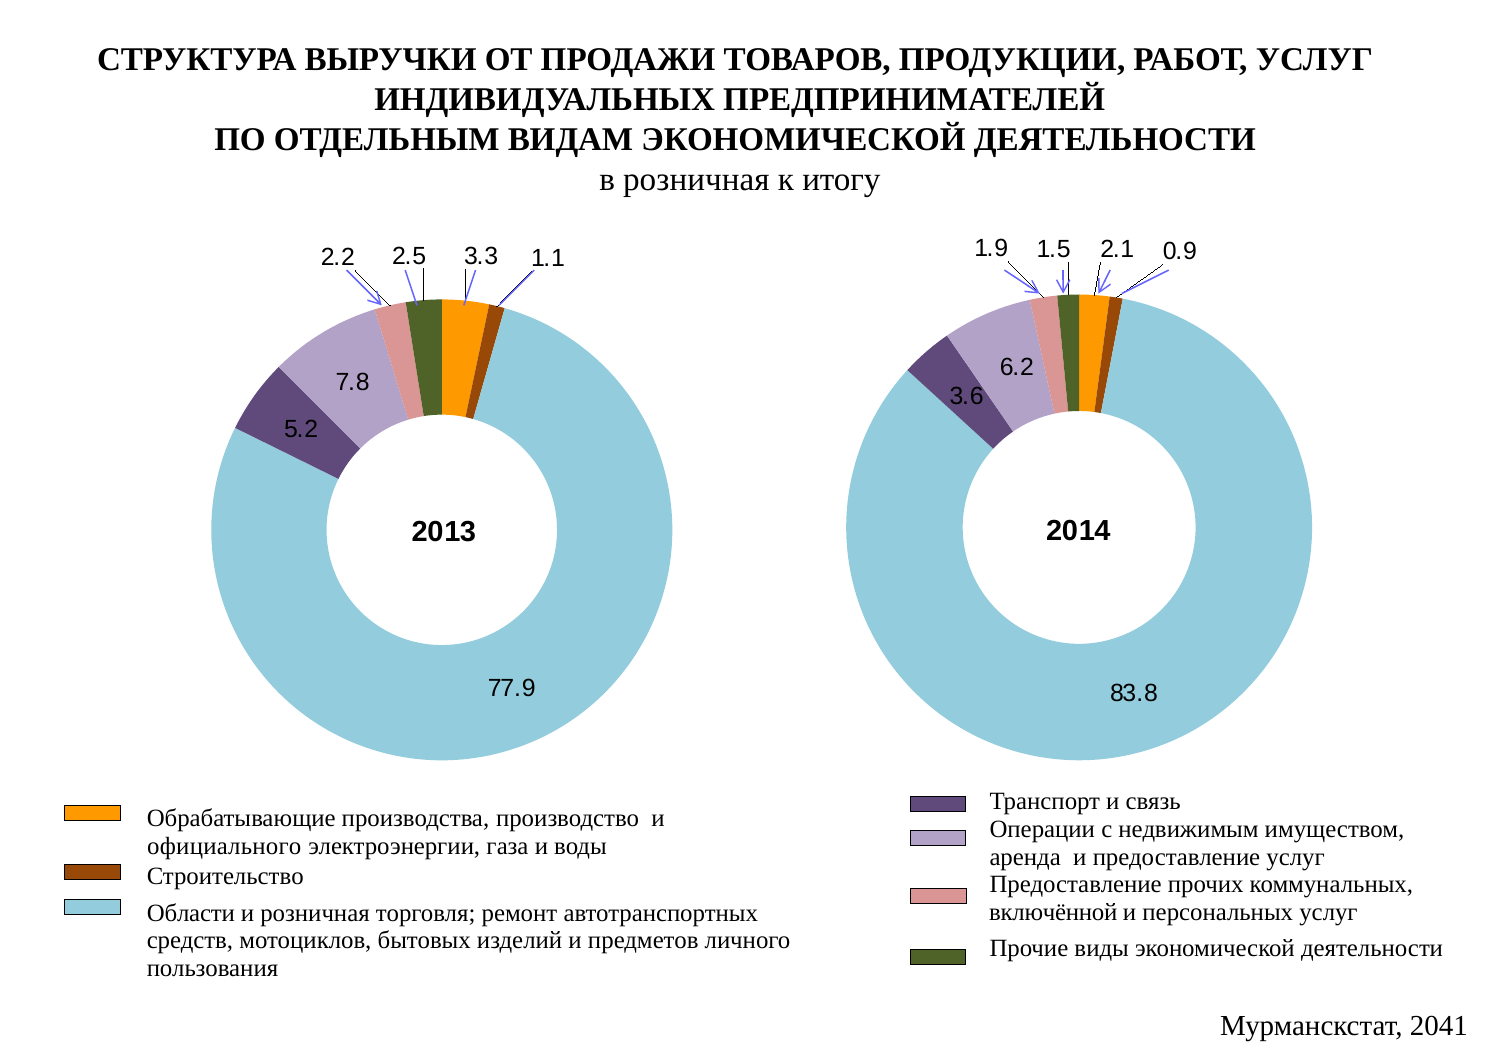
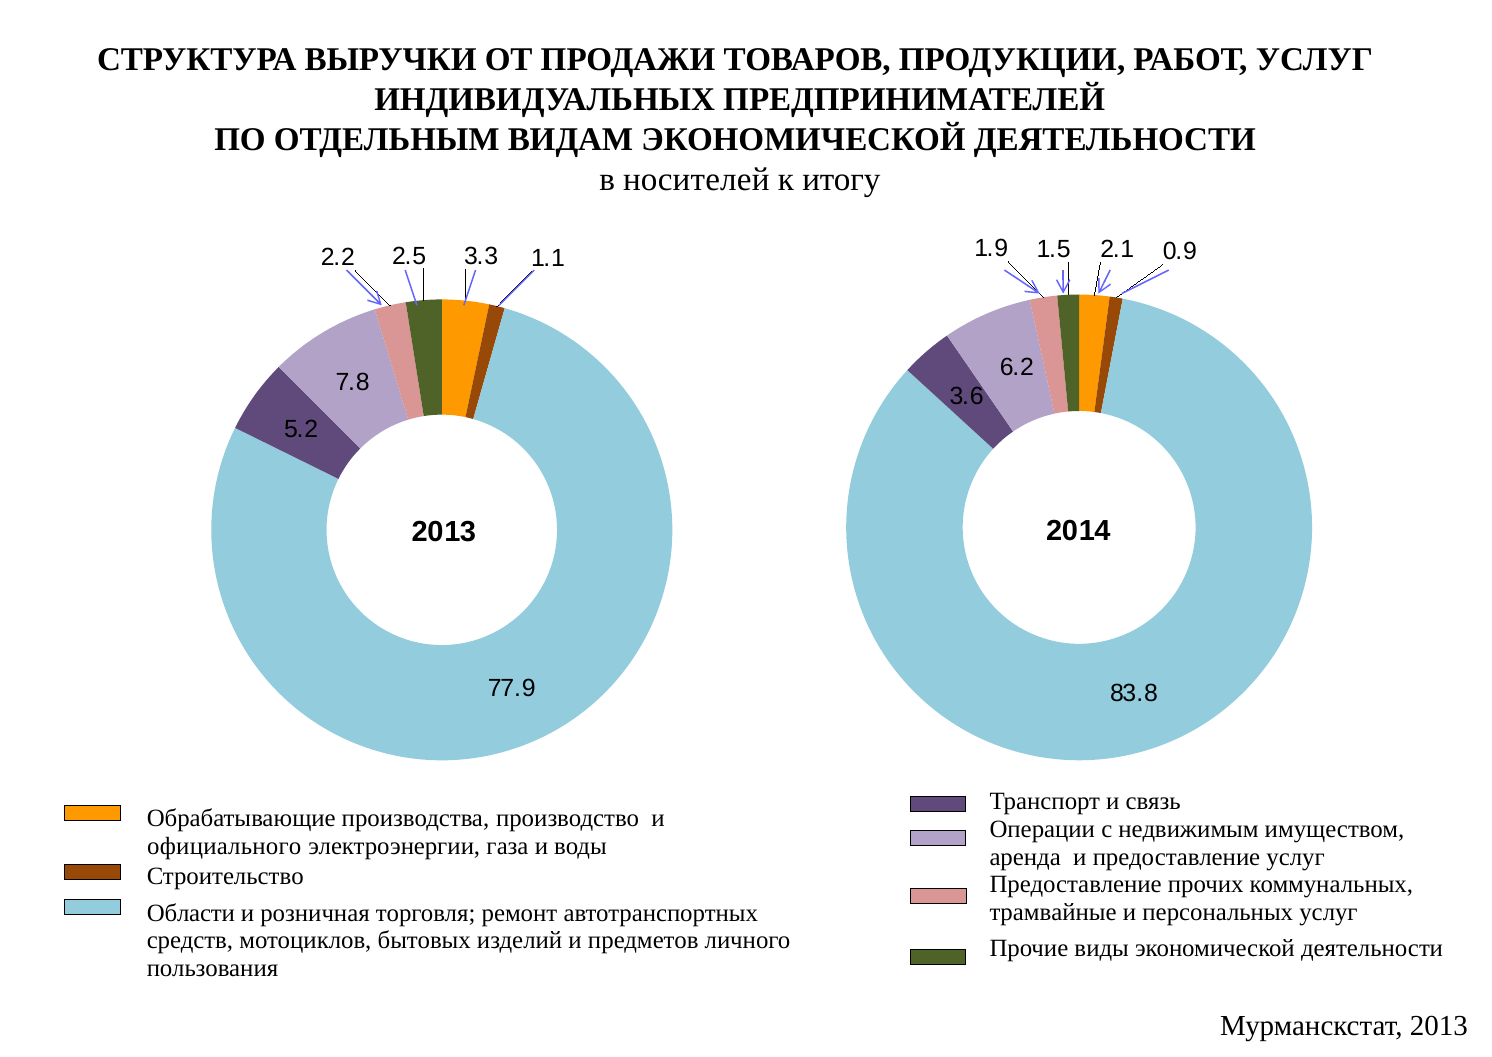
в розничная: розничная -> носителей (696, 179)
включённой: включённой -> трамвайные (1053, 912)
Мурманскстат 2041: 2041 -> 2013 (1439, 1026)
